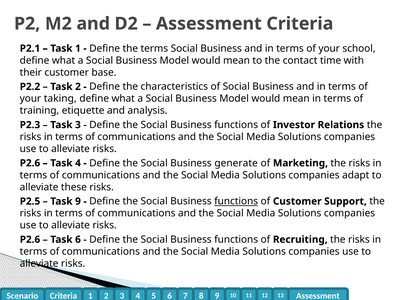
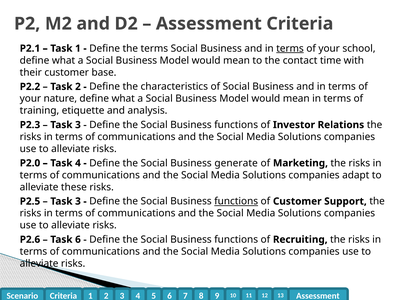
terms underline: none -> present (290, 48)
taking: taking -> nature (60, 99)
P2.6: P2.6 -> P2.0 (30, 163)
9: 9 -> 3 (78, 201)
